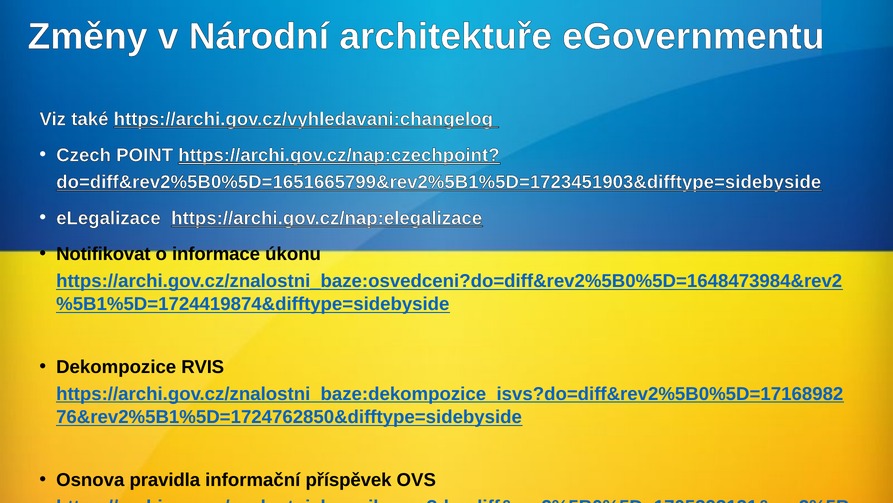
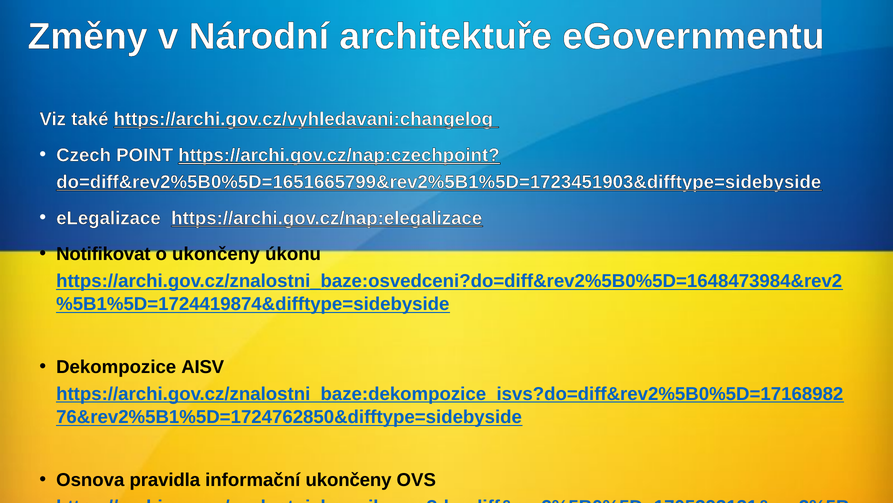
o informace: informace -> ukončeny (216, 254)
RVIS: RVIS -> AISV (203, 367)
informační příspěvek: příspěvek -> ukončeny (349, 479)
